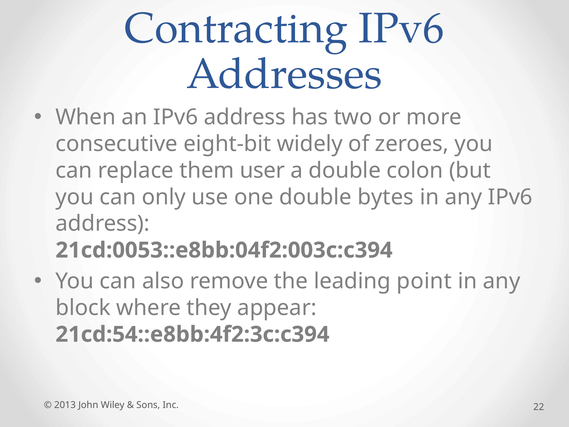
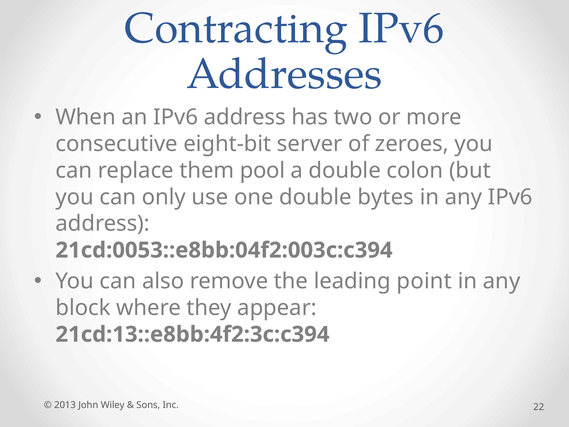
widely: widely -> server (310, 144)
user: user -> pool (262, 170)
21cd:54::e8bb:4f2:3c:c394: 21cd:54::e8bb:4f2:3c:c394 -> 21cd:13::e8bb:4f2:3c:c394 (192, 334)
